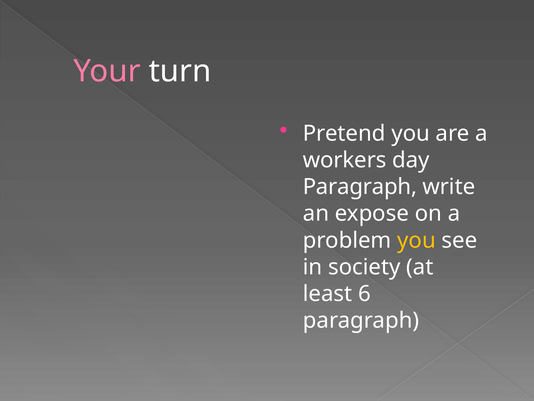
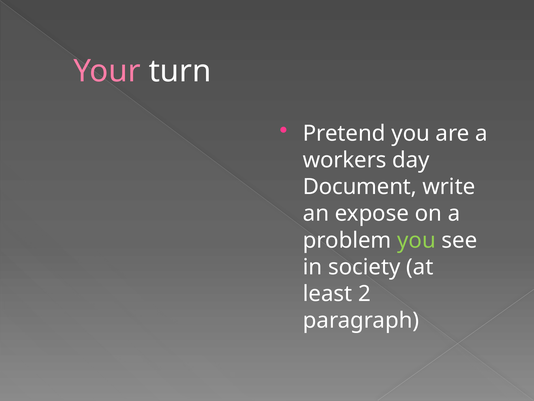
Paragraph: Paragraph -> Document (360, 187)
you colour: yellow -> light green (417, 240)
6: 6 -> 2 (364, 293)
